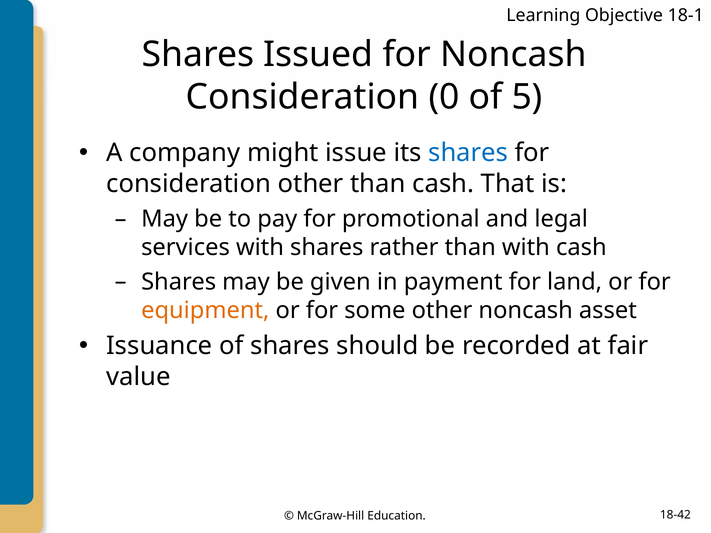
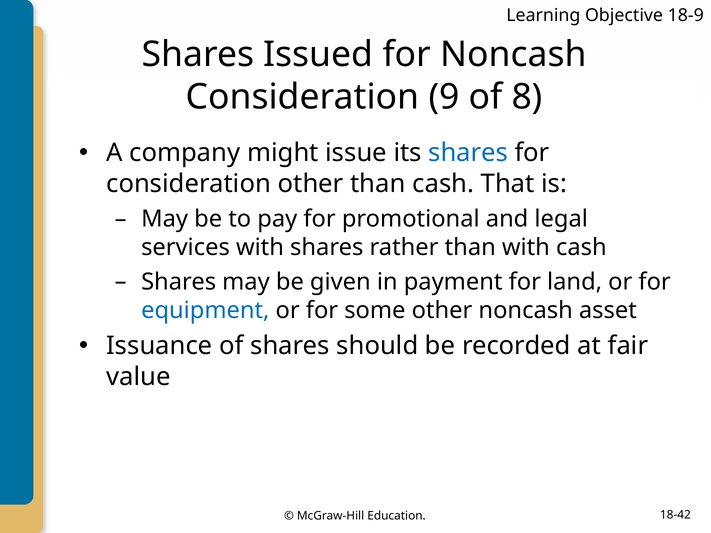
18-1: 18-1 -> 18-9 (686, 15)
0: 0 -> 9 (444, 97)
5: 5 -> 8 (527, 97)
equipment colour: orange -> blue (205, 310)
